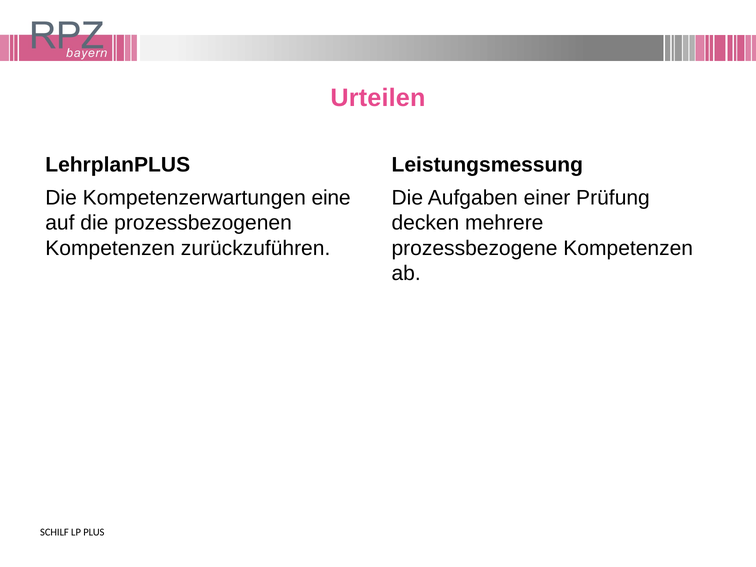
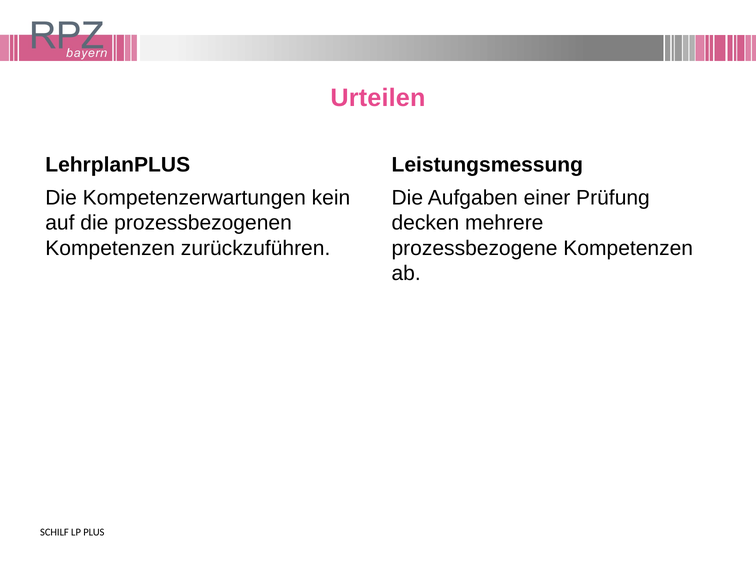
eine: eine -> kein (331, 198)
